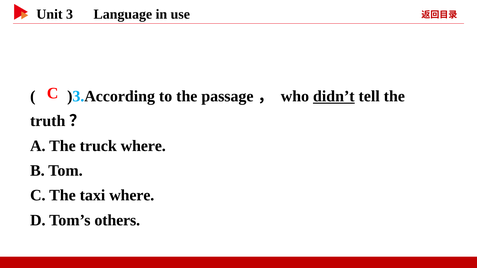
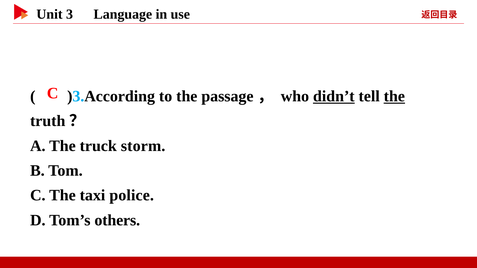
the underline: none -> present (394, 96)
truck where: where -> storm (143, 146)
taxi where: where -> police (132, 196)
